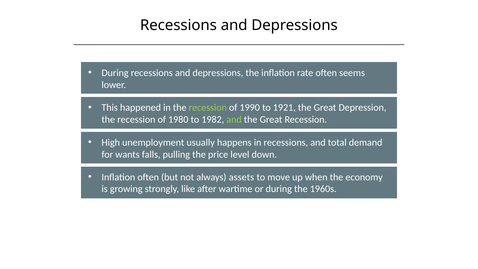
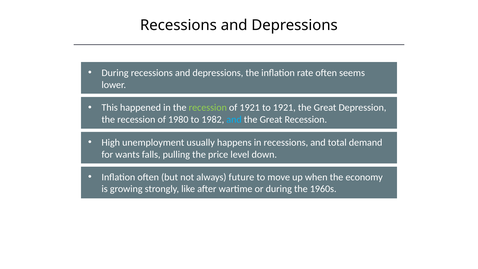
of 1990: 1990 -> 1921 (250, 108)
and colour: light green -> light blue (234, 120)
assets: assets -> future (241, 177)
